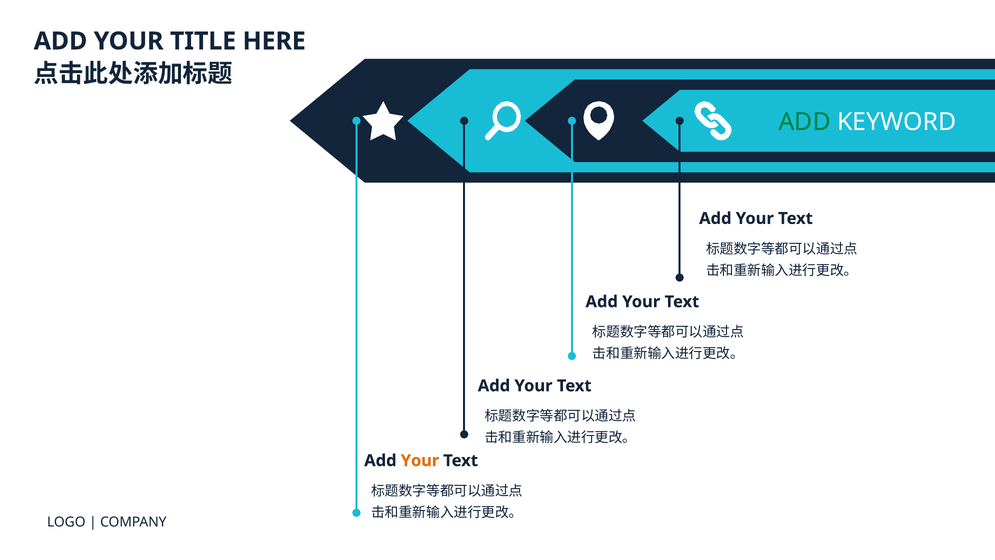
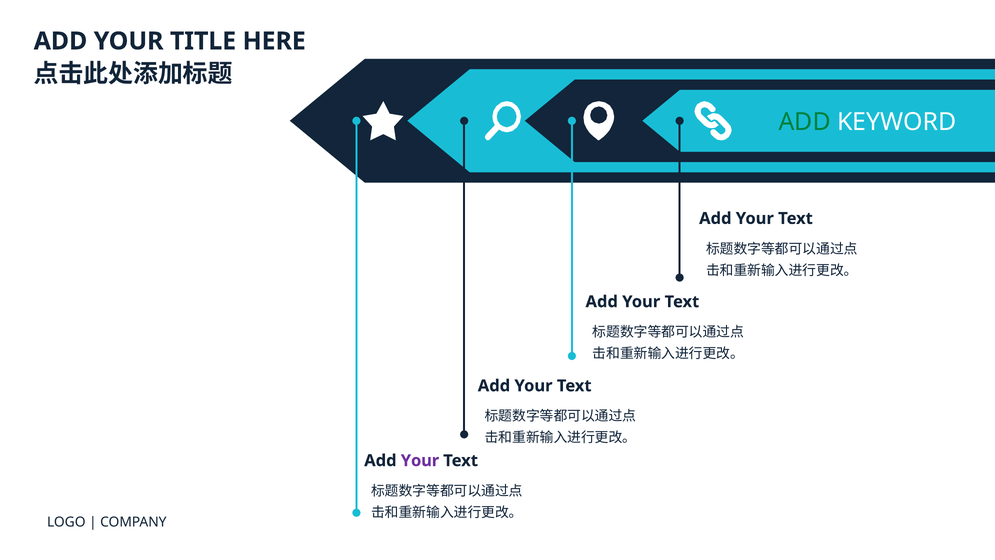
Your colour: orange -> purple (420, 460)
